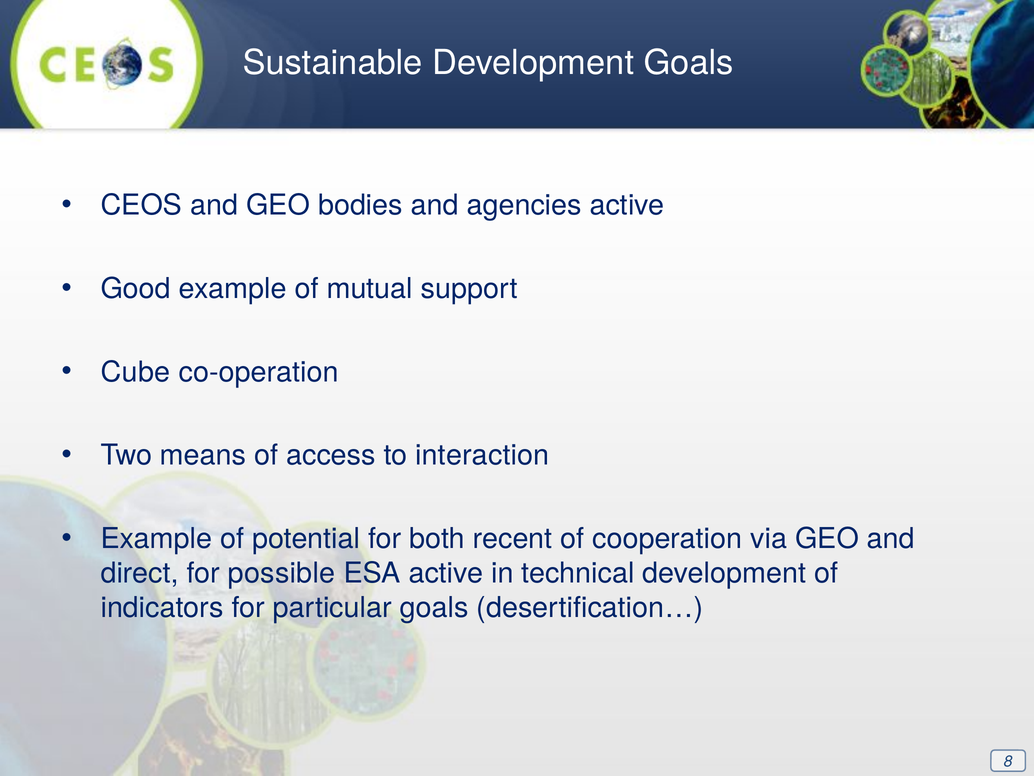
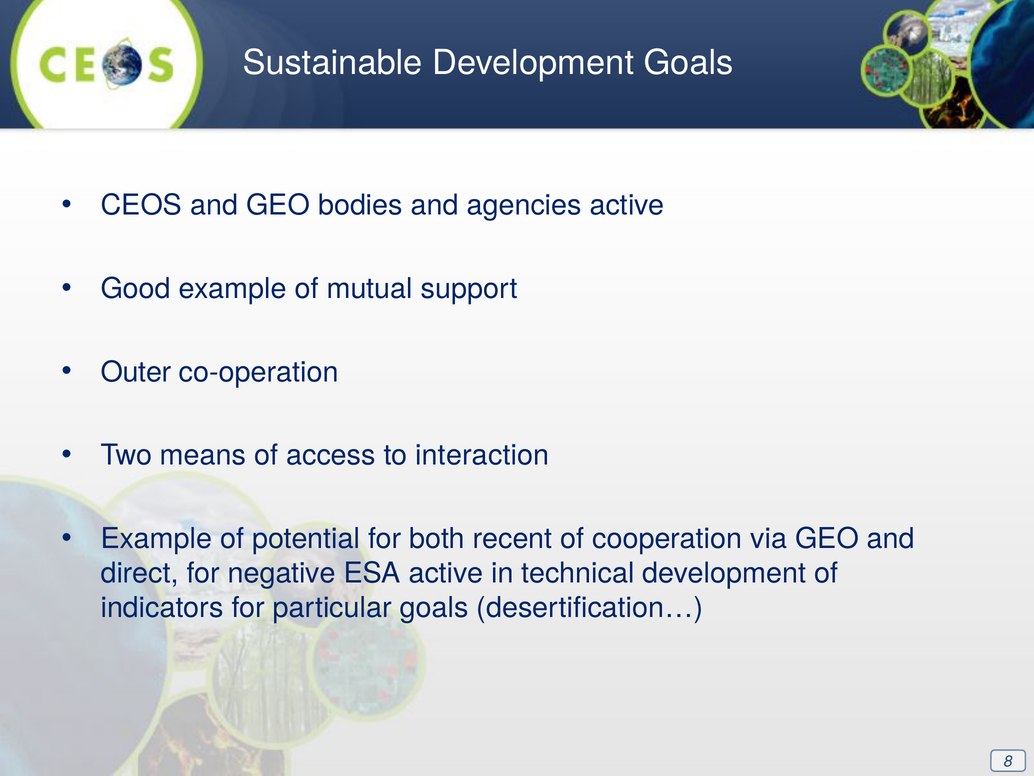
Cube: Cube -> Outer (136, 372)
possible: possible -> negative (282, 573)
